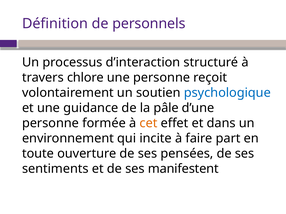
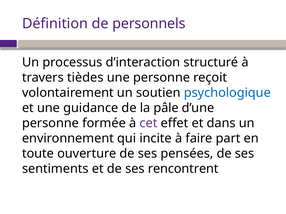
chlore: chlore -> tièdes (85, 78)
cet colour: orange -> purple (148, 123)
manifestent: manifestent -> rencontrent (183, 169)
